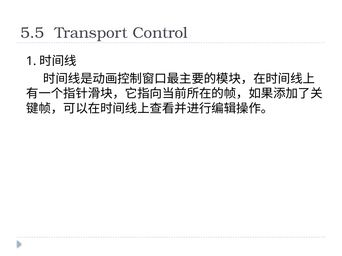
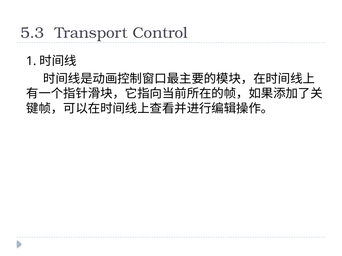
5.5: 5.5 -> 5.3 (32, 33)
